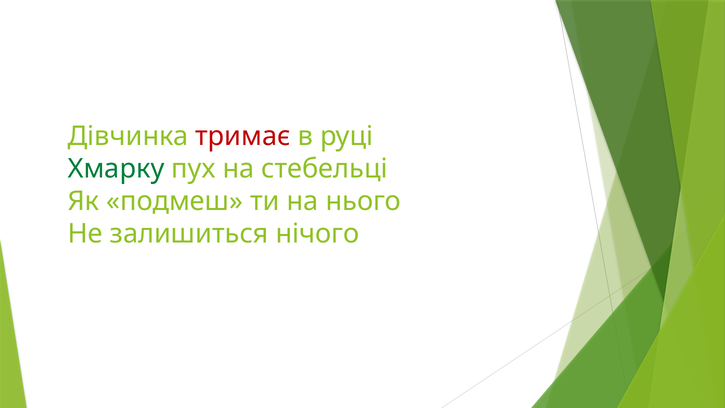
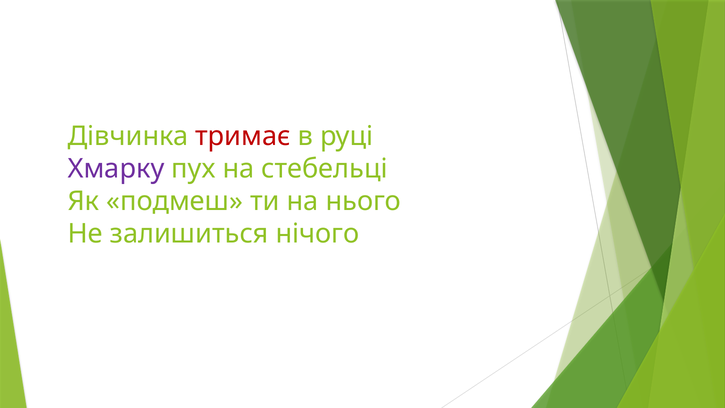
Хмарку colour: green -> purple (116, 169)
